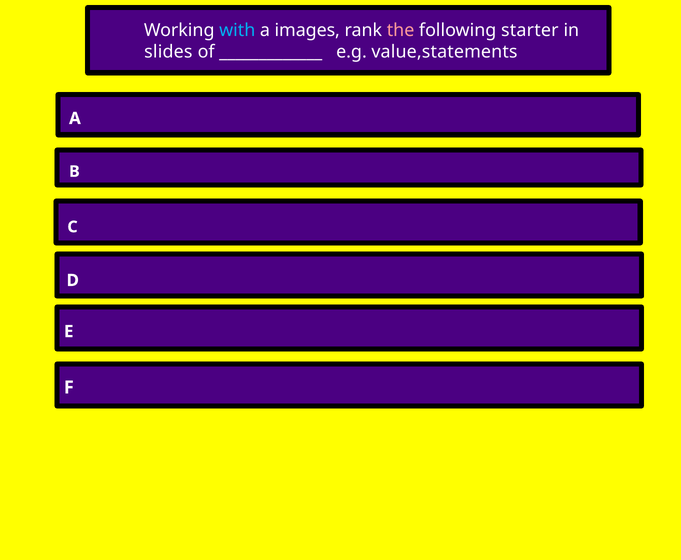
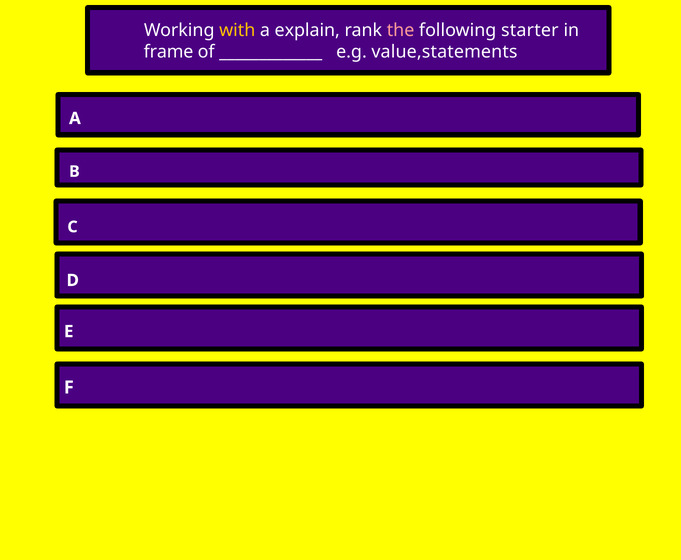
with colour: light blue -> yellow (237, 30)
images: images -> explain (307, 30)
slides: slides -> frame (169, 52)
